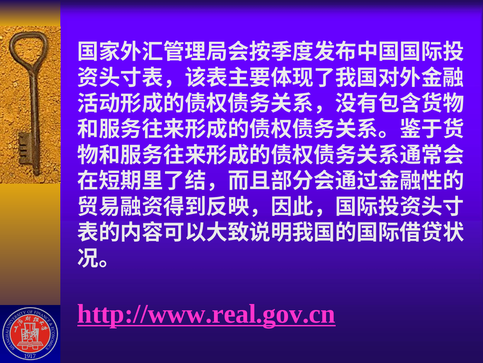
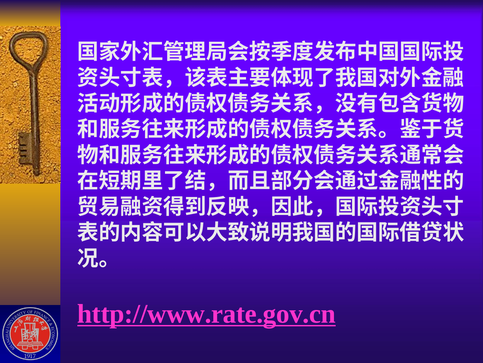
http://www.real.gov.cn: http://www.real.gov.cn -> http://www.rate.gov.cn (206, 313)
